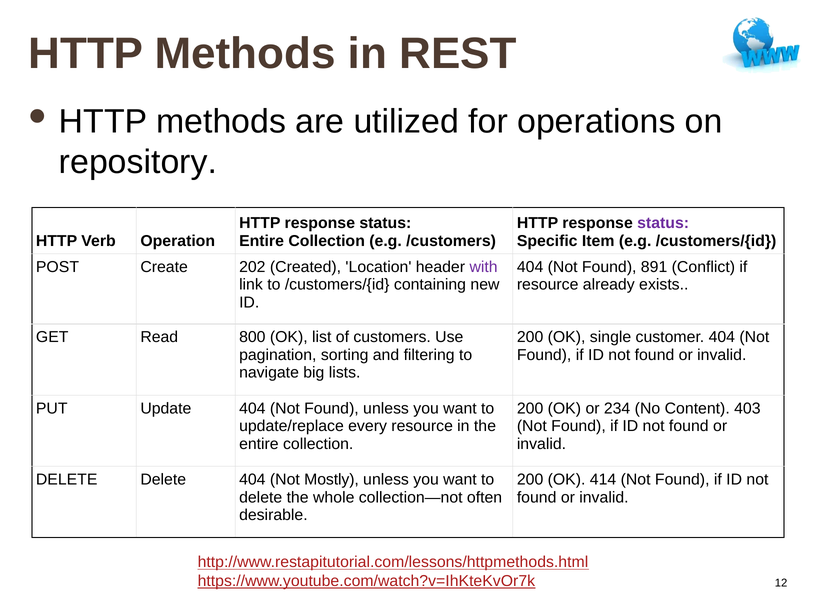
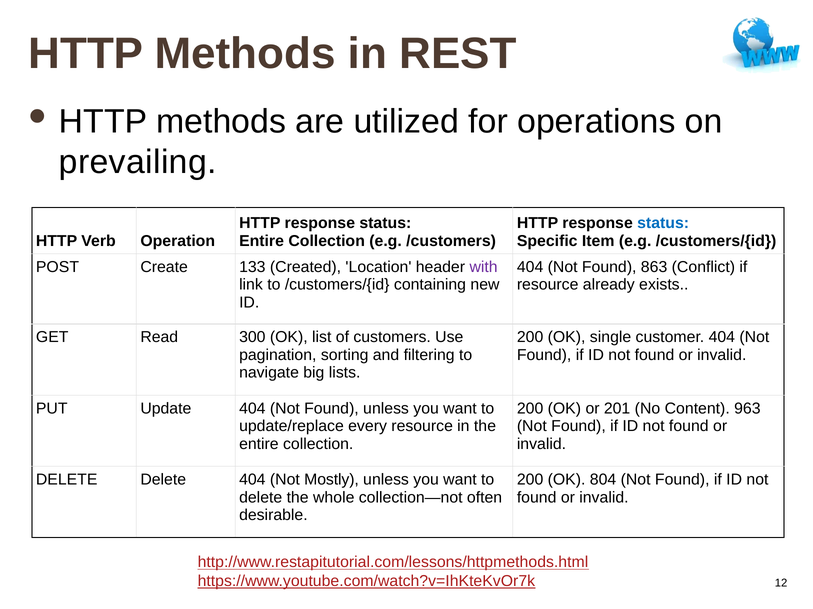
repository: repository -> prevailing (138, 162)
status colour: purple -> blue (663, 224)
202: 202 -> 133 (252, 267)
891: 891 -> 863 (654, 267)
800: 800 -> 300 (252, 338)
234: 234 -> 201 (617, 409)
403: 403 -> 963 (747, 409)
414: 414 -> 804 (603, 480)
